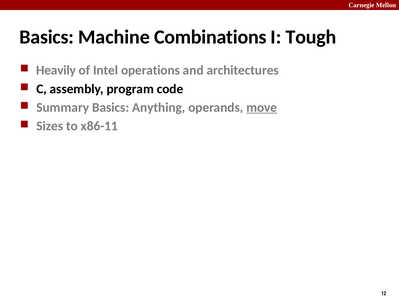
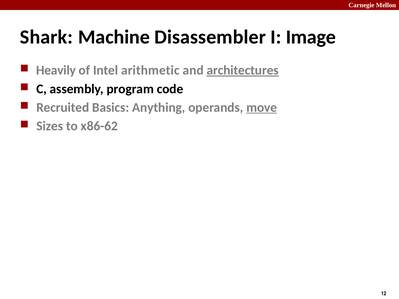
Basics: Basics -> Shark (46, 37)
Combinations: Combinations -> Disassembler (210, 37)
Tough: Tough -> Image (311, 37)
operations: operations -> arithmetic (150, 70)
architectures underline: none -> present (243, 70)
Summary: Summary -> Recruited (63, 108)
x86-11: x86-11 -> x86-62 (99, 126)
